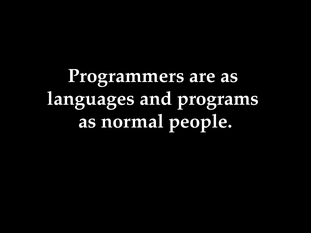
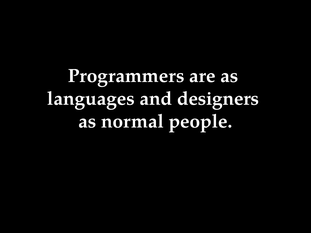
programs: programs -> designers (218, 99)
